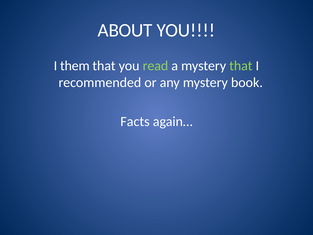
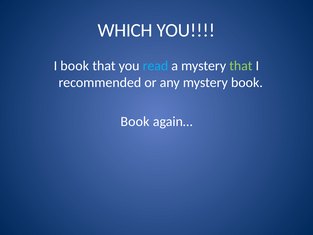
ABOUT: ABOUT -> WHICH (125, 30)
I them: them -> book (75, 66)
read colour: light green -> light blue (155, 66)
Facts: Facts -> Book (135, 121)
